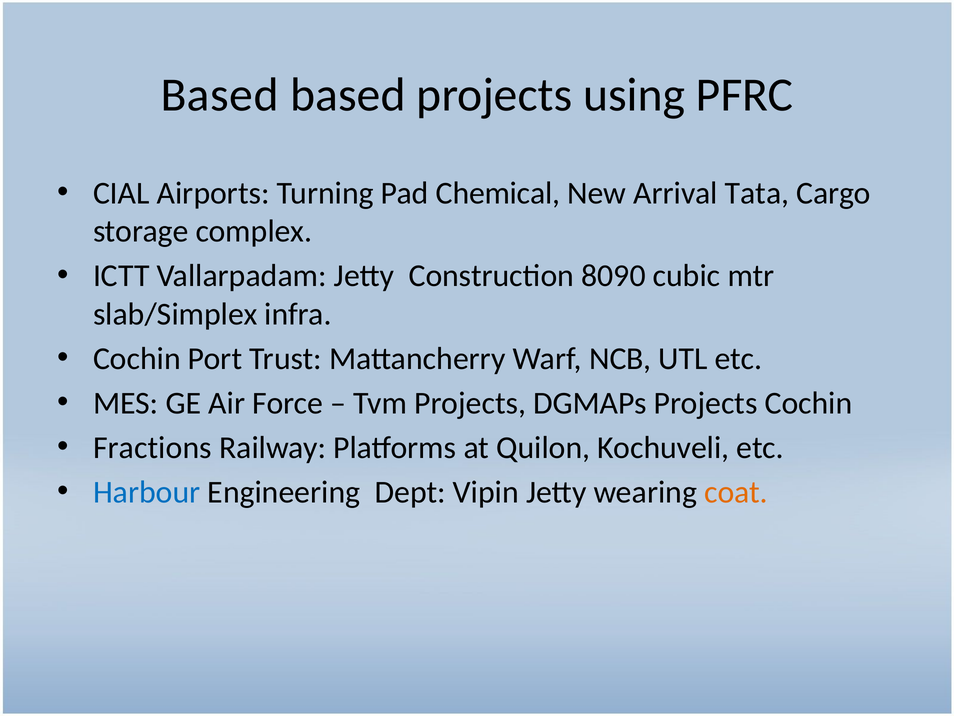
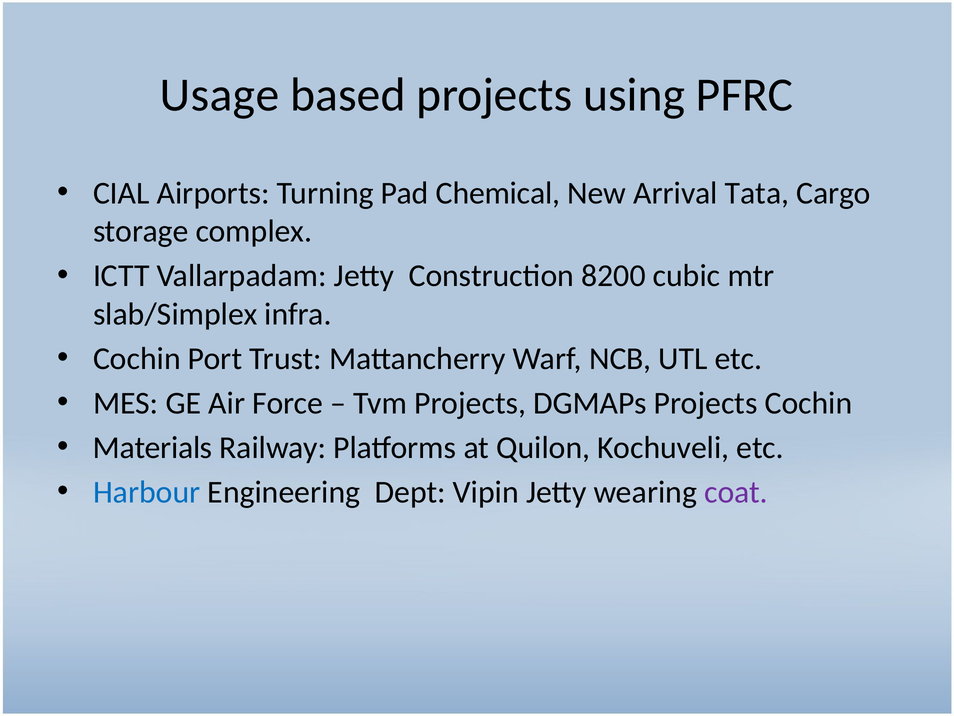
Based: Based -> Usage (220, 95)
8090: 8090 -> 8200 (613, 276)
Fractions: Fractions -> Materials (153, 447)
coat colour: orange -> purple (736, 492)
